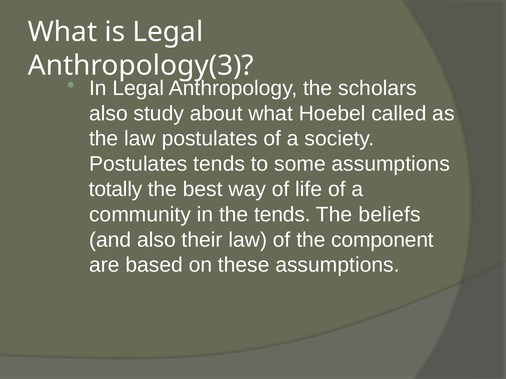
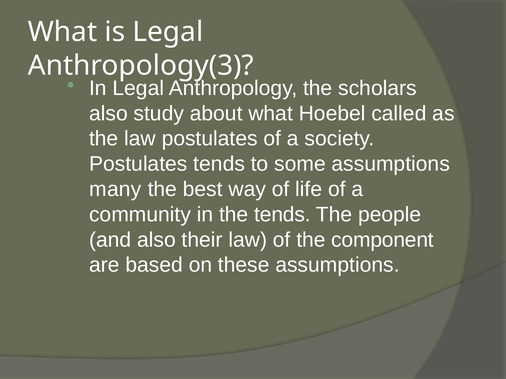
totally: totally -> many (115, 189)
beliefs: beliefs -> people (390, 215)
